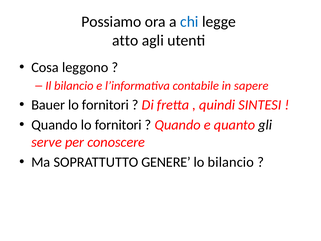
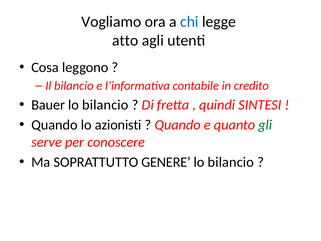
Possiamo: Possiamo -> Vogliamo (111, 22)
sapere: sapere -> credito (251, 86)
fornitori: fornitori -> bilancio (105, 105)
Quando lo fornitori: fornitori -> azionisti (118, 125)
gli colour: black -> green (265, 125)
